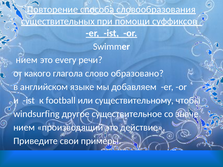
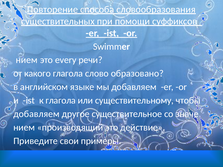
к football: football -> глагола (61, 101)
windsurfing: windsurfing -> добавляем (36, 114)
